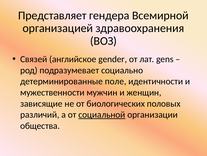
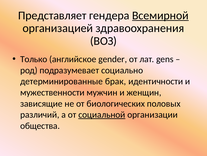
Всемирной underline: none -> present (160, 15)
Связей: Связей -> Только (34, 59)
поле: поле -> брак (116, 81)
